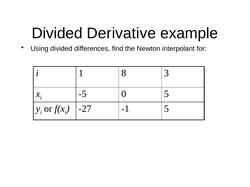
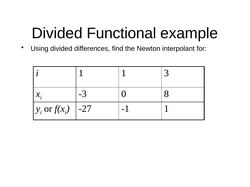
Derivative: Derivative -> Functional (122, 33)
1 8: 8 -> 1 (124, 73)
-5: -5 -> -3 (83, 94)
0 5: 5 -> 8 (166, 94)
-1 5: 5 -> 1 (166, 109)
